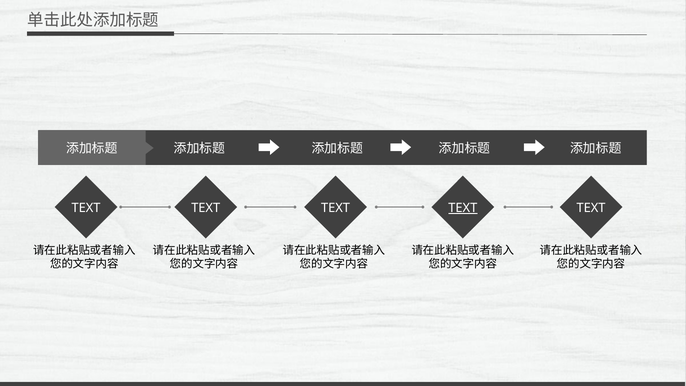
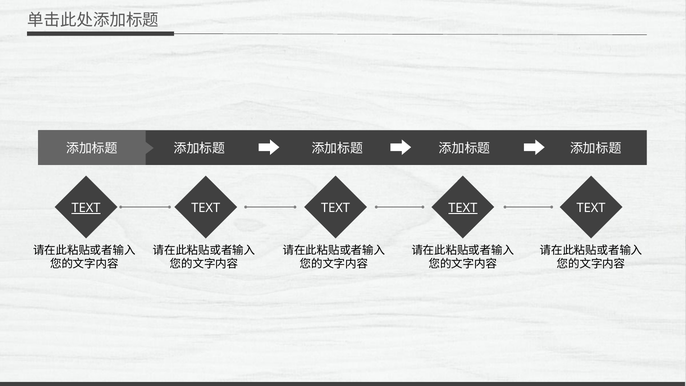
TEXT underline: none -> present (86, 208)
